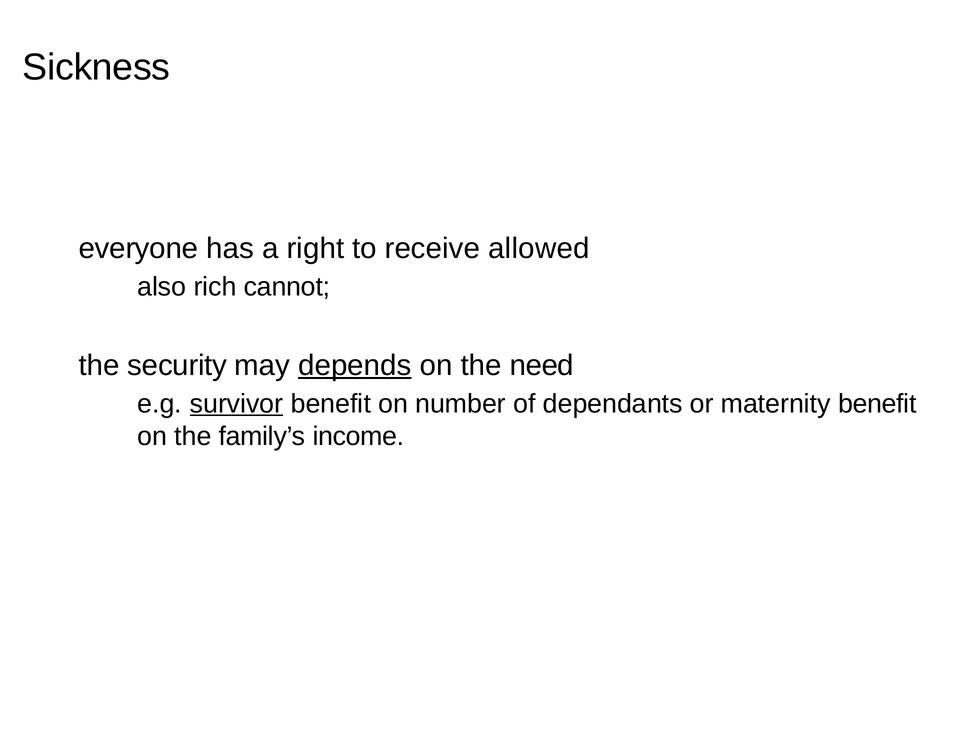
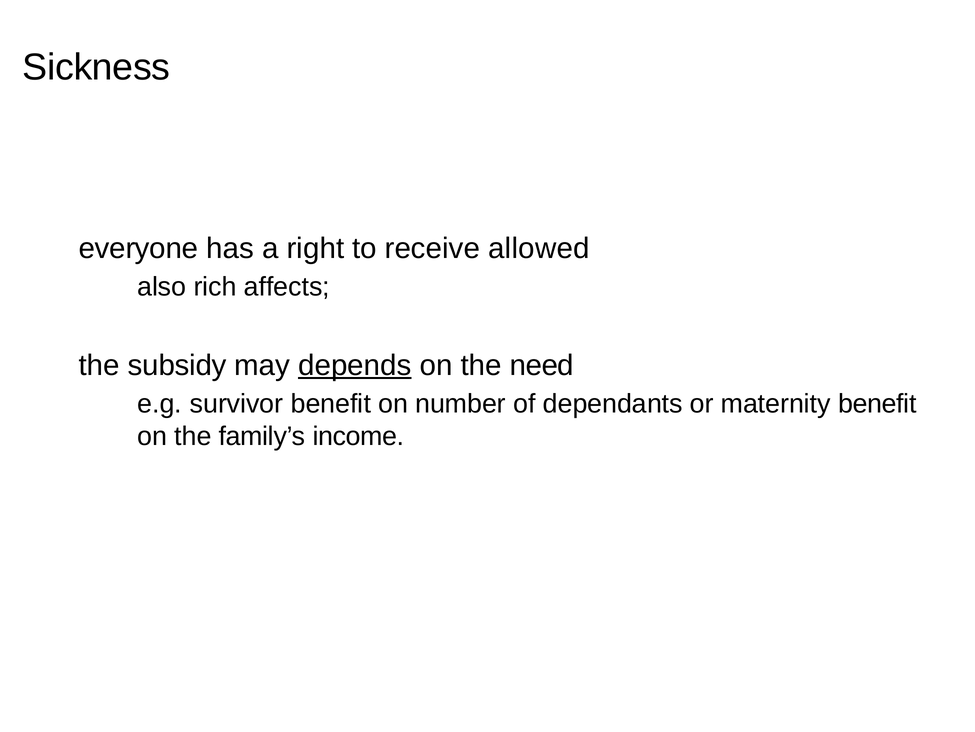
cannot: cannot -> affects (287, 287)
security: security -> subsidy (177, 365)
survivor underline: present -> none (237, 404)
